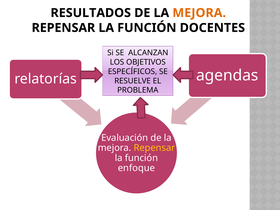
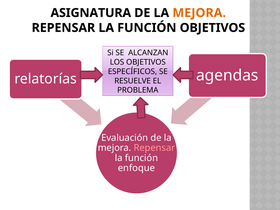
RESULTADOS: RESULTADOS -> ASIGNATURA (91, 13)
FUNCIÓN DOCENTES: DOCENTES -> OBJETIVOS (212, 28)
Repensar colour: yellow -> pink (154, 148)
